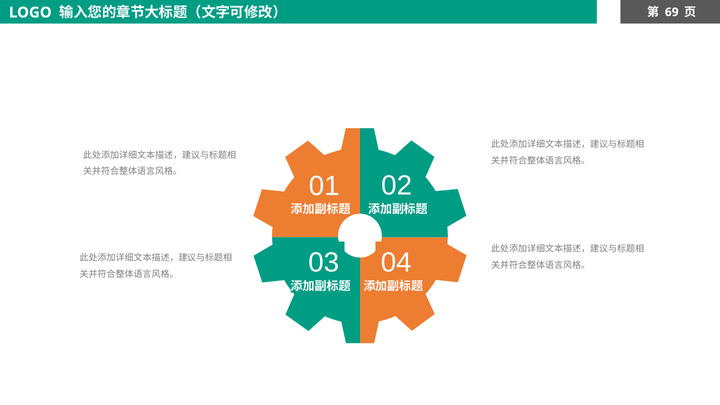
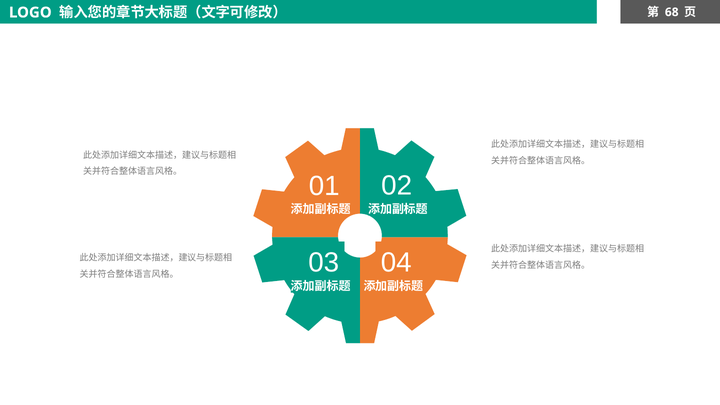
69: 69 -> 68 (672, 12)
